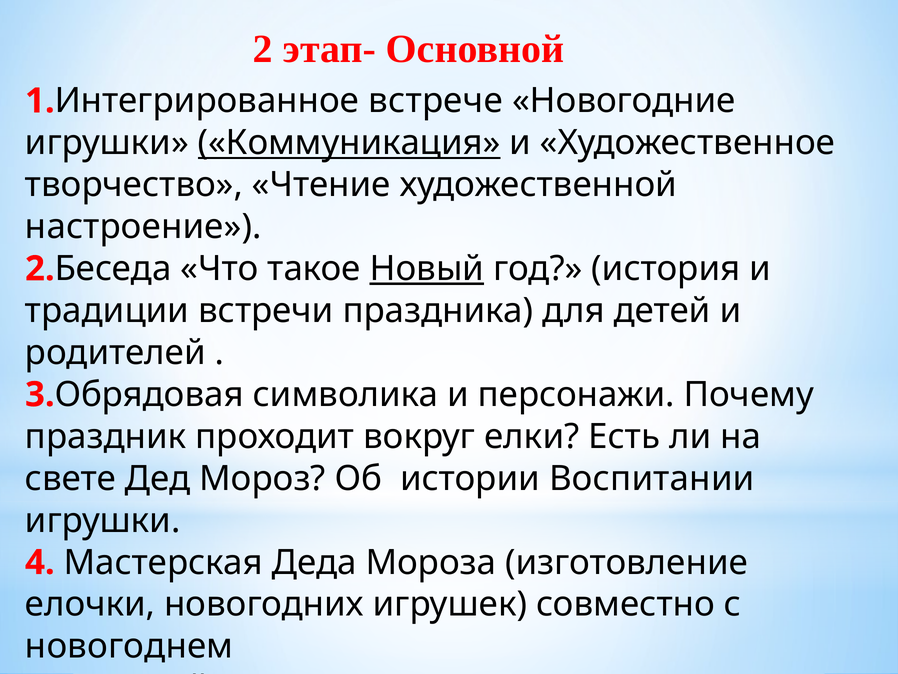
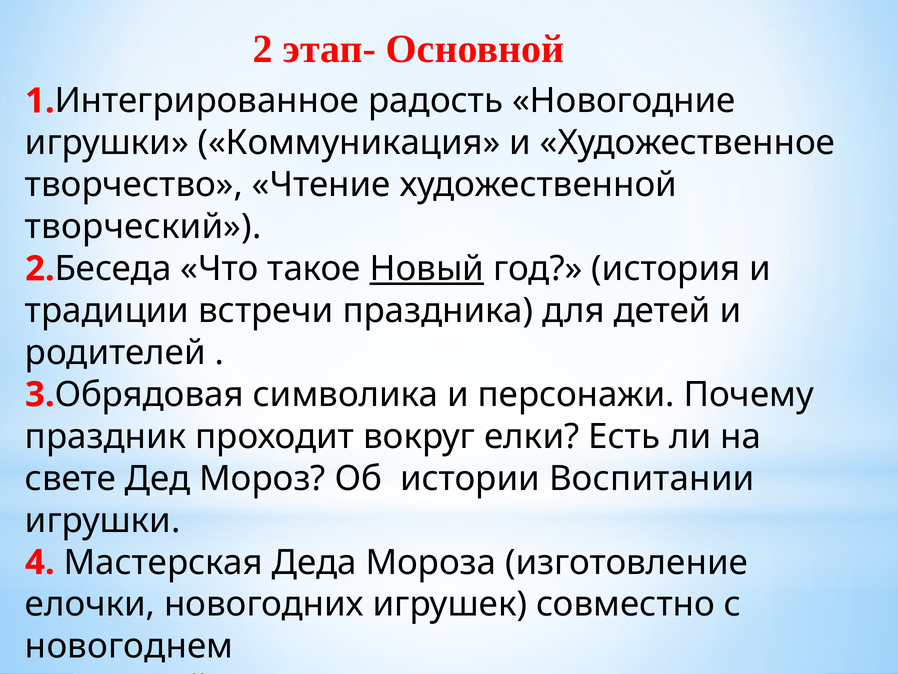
встрече: встрече -> радость (436, 101)
Коммуникация underline: present -> none (349, 143)
настроение: настроение -> творческий (143, 227)
